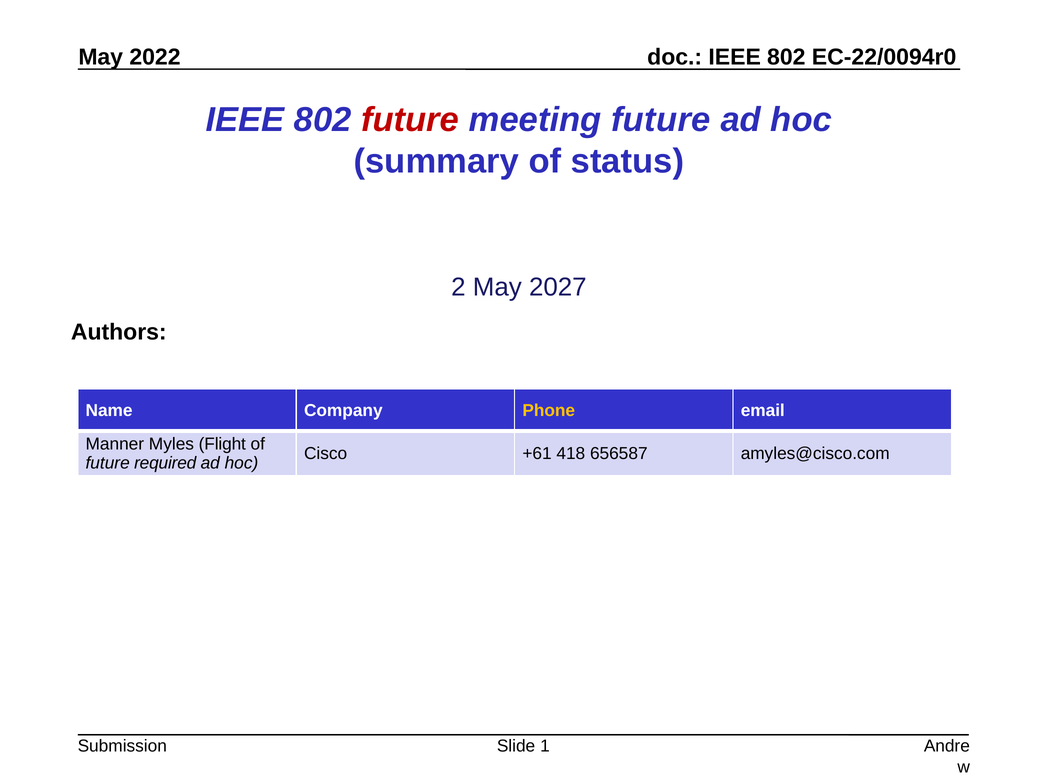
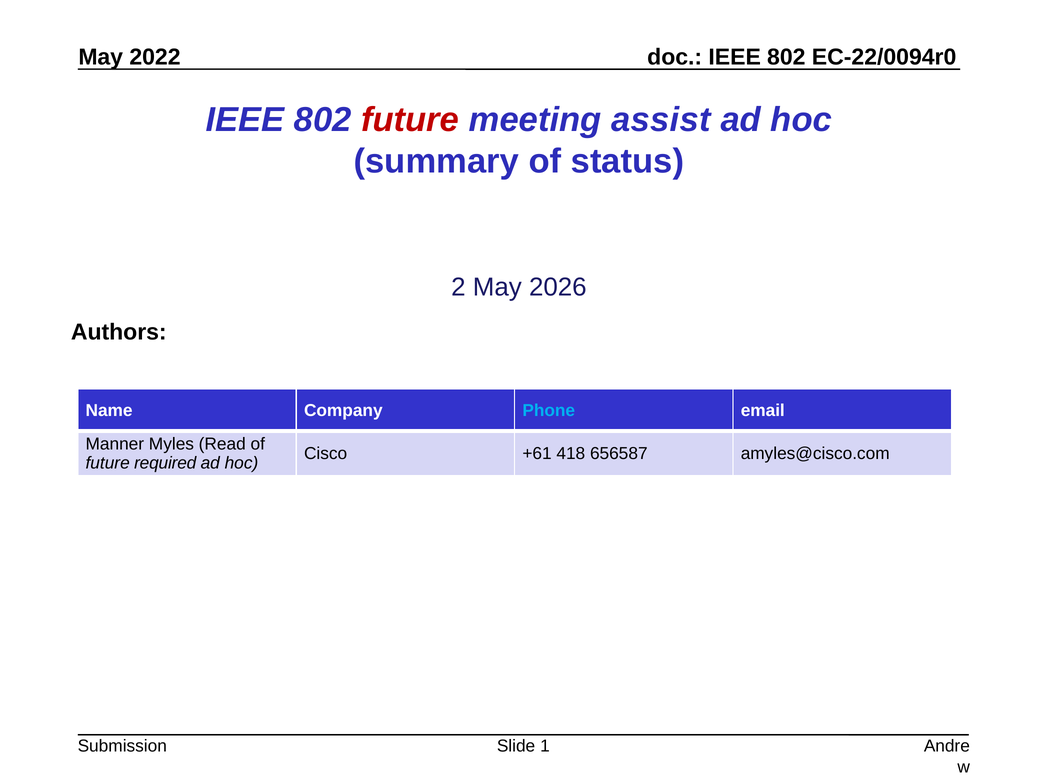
meeting future: future -> assist (661, 120)
2027: 2027 -> 2026 (558, 287)
Phone colour: yellow -> light blue (549, 411)
Flight: Flight -> Read (222, 444)
